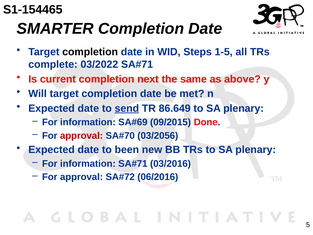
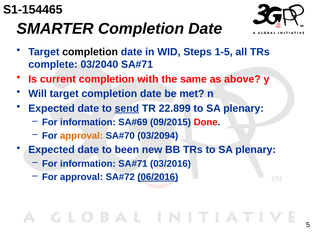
03/2022: 03/2022 -> 03/2040 (99, 64)
next: next -> with (148, 79)
86.649: 86.649 -> 22.899 (175, 108)
approval colour: red -> orange (82, 135)
03/2056: 03/2056 -> 03/2094 (158, 135)
06/2016 underline: none -> present (158, 177)
